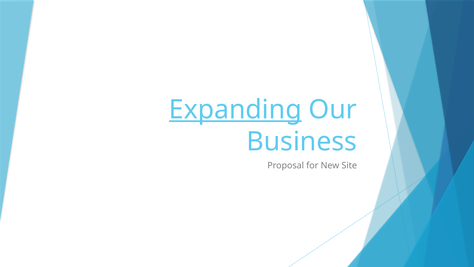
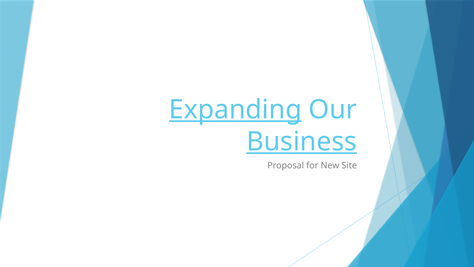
Business underline: none -> present (302, 142)
